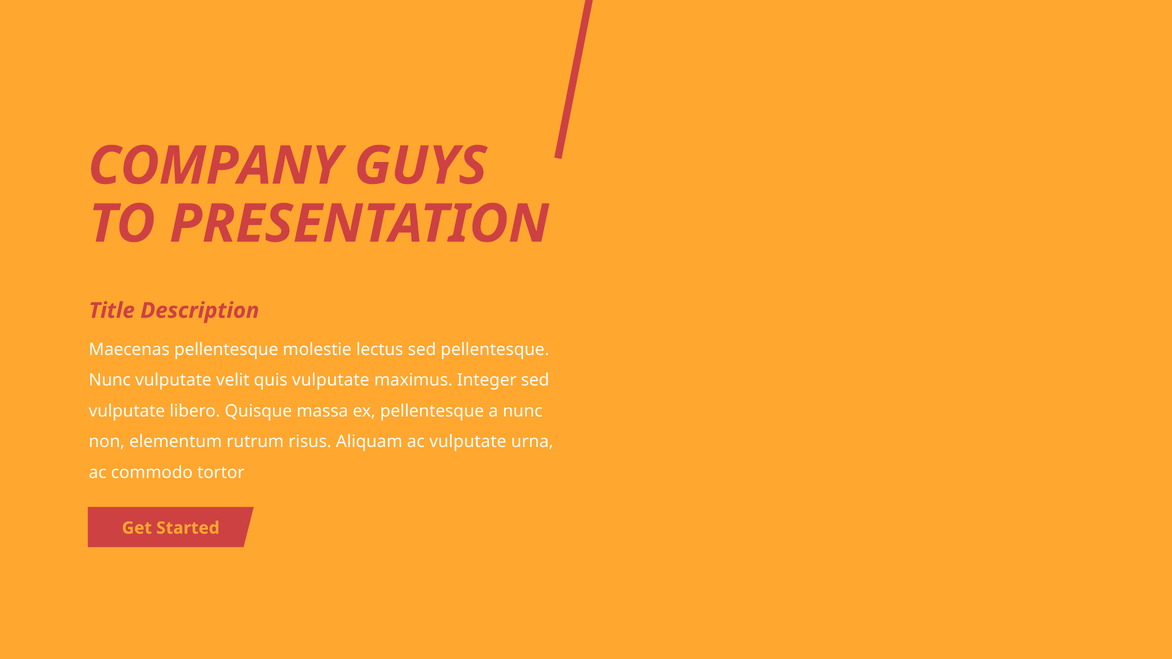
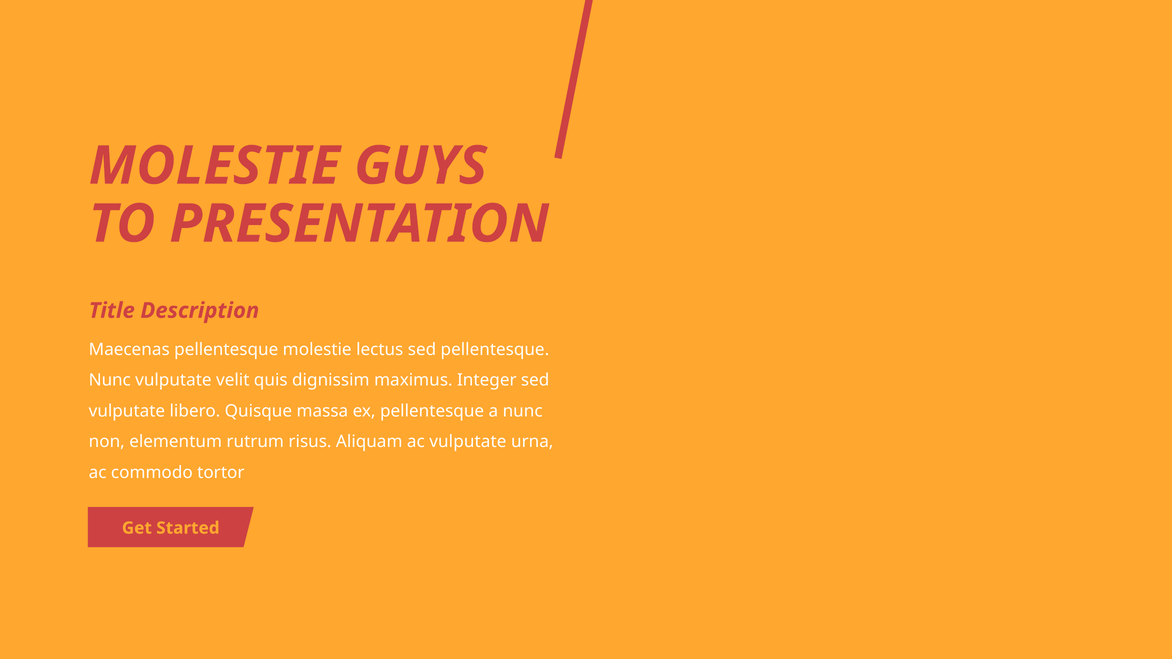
COMPANY: COMPANY -> MOLESTIE (214, 166)
quis vulputate: vulputate -> dignissim (331, 380)
